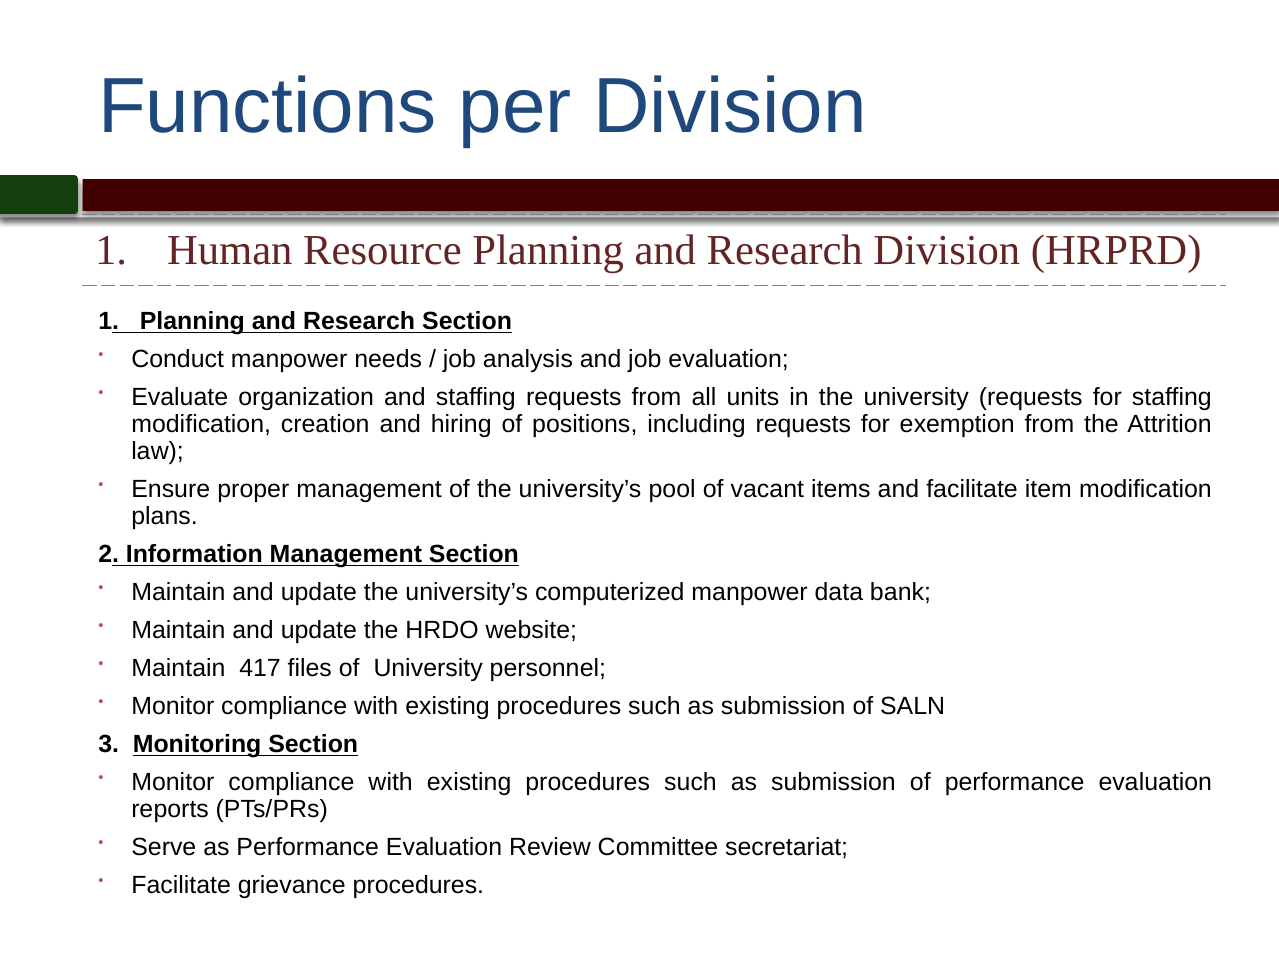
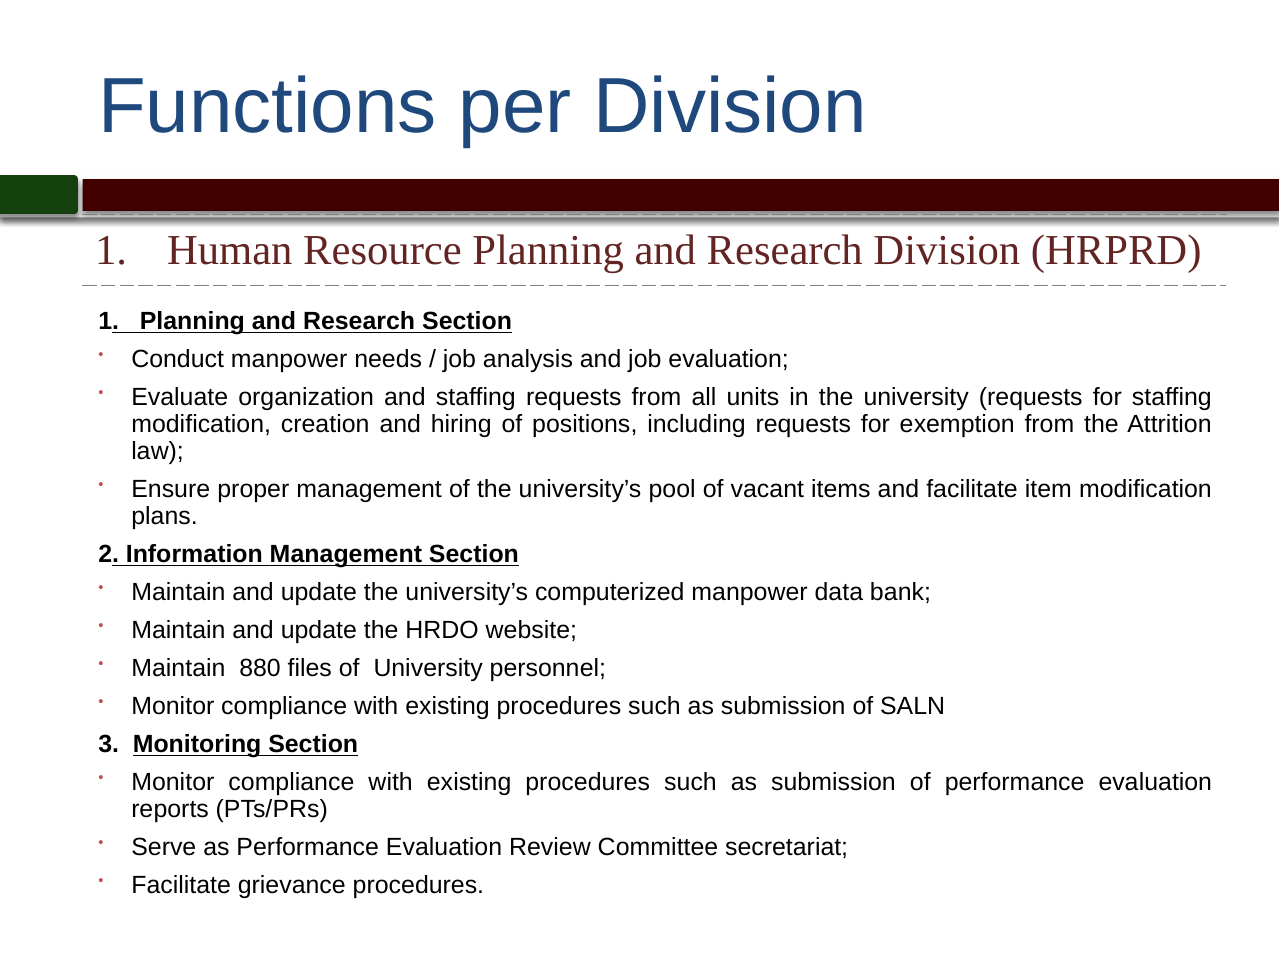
417: 417 -> 880 (260, 669)
